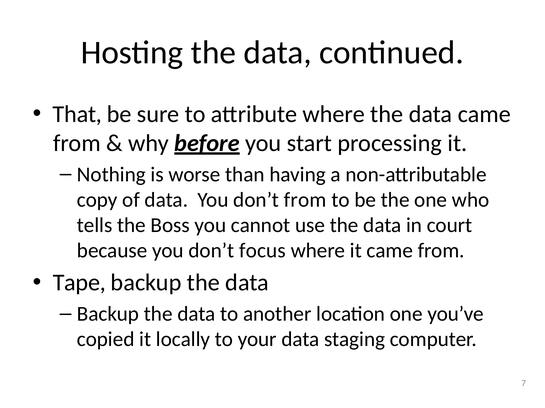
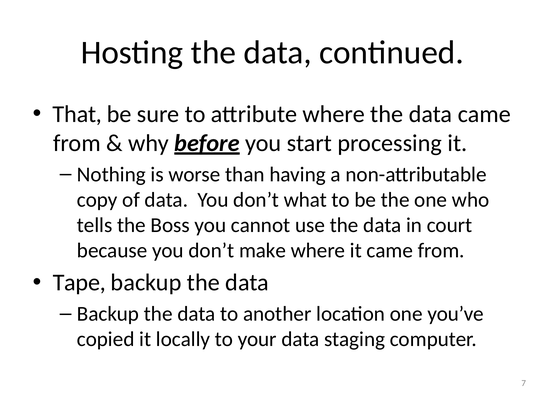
don’t from: from -> what (305, 200)
focus: focus -> make (263, 251)
